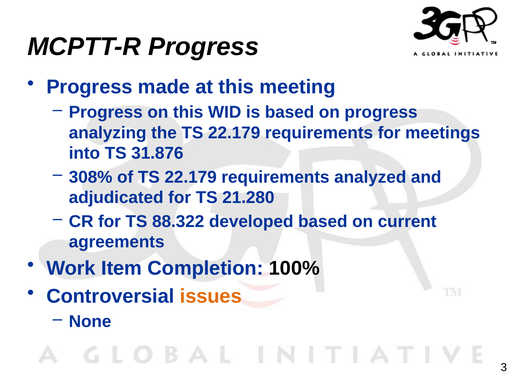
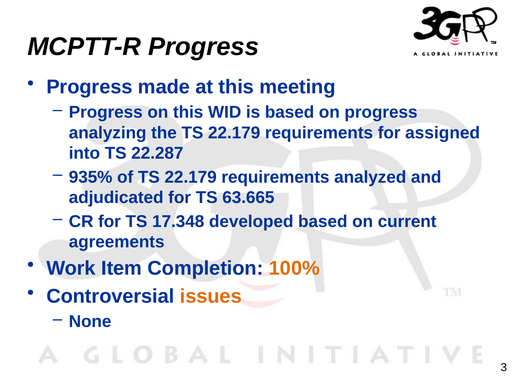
meetings: meetings -> assigned (443, 133)
31.876: 31.876 -> 22.287 (157, 153)
308%: 308% -> 935% (91, 177)
21.280: 21.280 -> 63.665 (248, 198)
88.322: 88.322 -> 17.348 (178, 221)
100% colour: black -> orange (294, 268)
